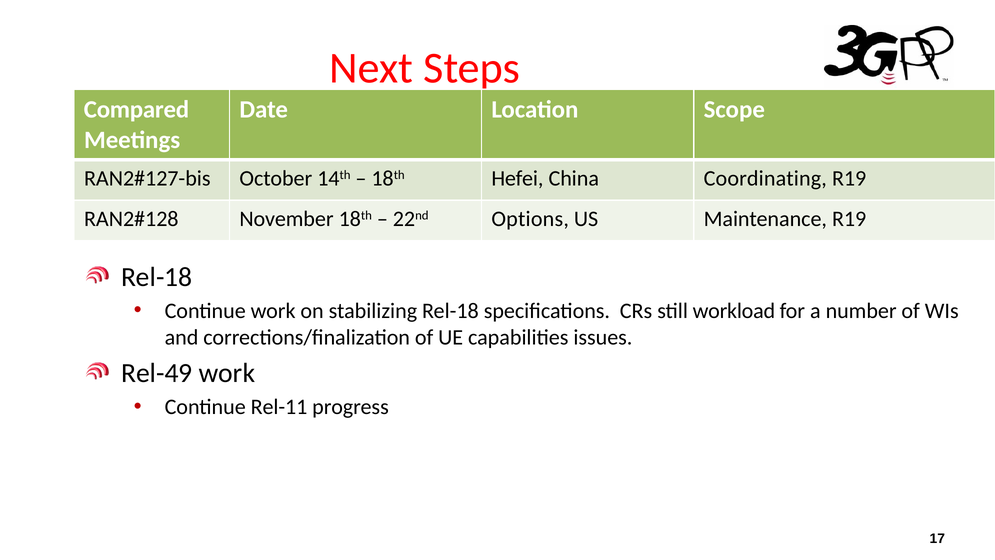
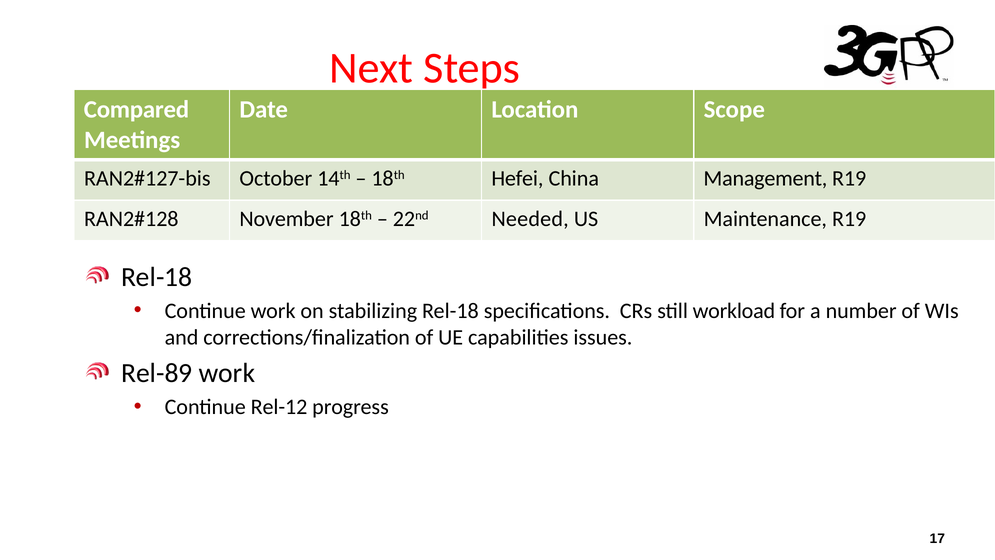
Coordinating: Coordinating -> Management (765, 179)
Options: Options -> Needed (530, 219)
Rel-49: Rel-49 -> Rel-89 (157, 373)
Rel-11: Rel-11 -> Rel-12 (279, 407)
